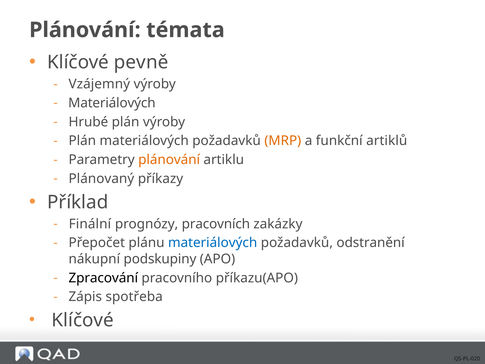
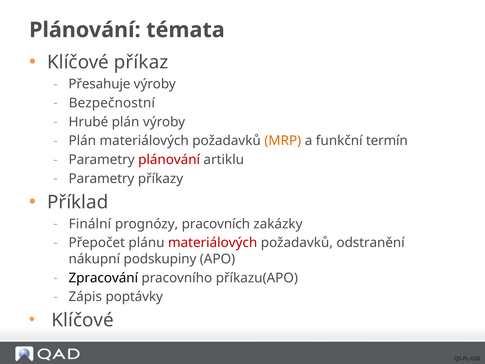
pevně: pevně -> příkaz (141, 62)
Vzájemný: Vzájemný -> Přesahuje (99, 84)
Materiálových: Materiálových -> Bezpečnostní (112, 103)
artiklů: artiklů -> termín (387, 141)
plánování colour: orange -> red (169, 160)
Plánovaný: Plánovaný -> Parametry (101, 178)
materiálových colour: blue -> red (213, 243)
spotřeba: spotřeba -> poptávky (134, 297)
